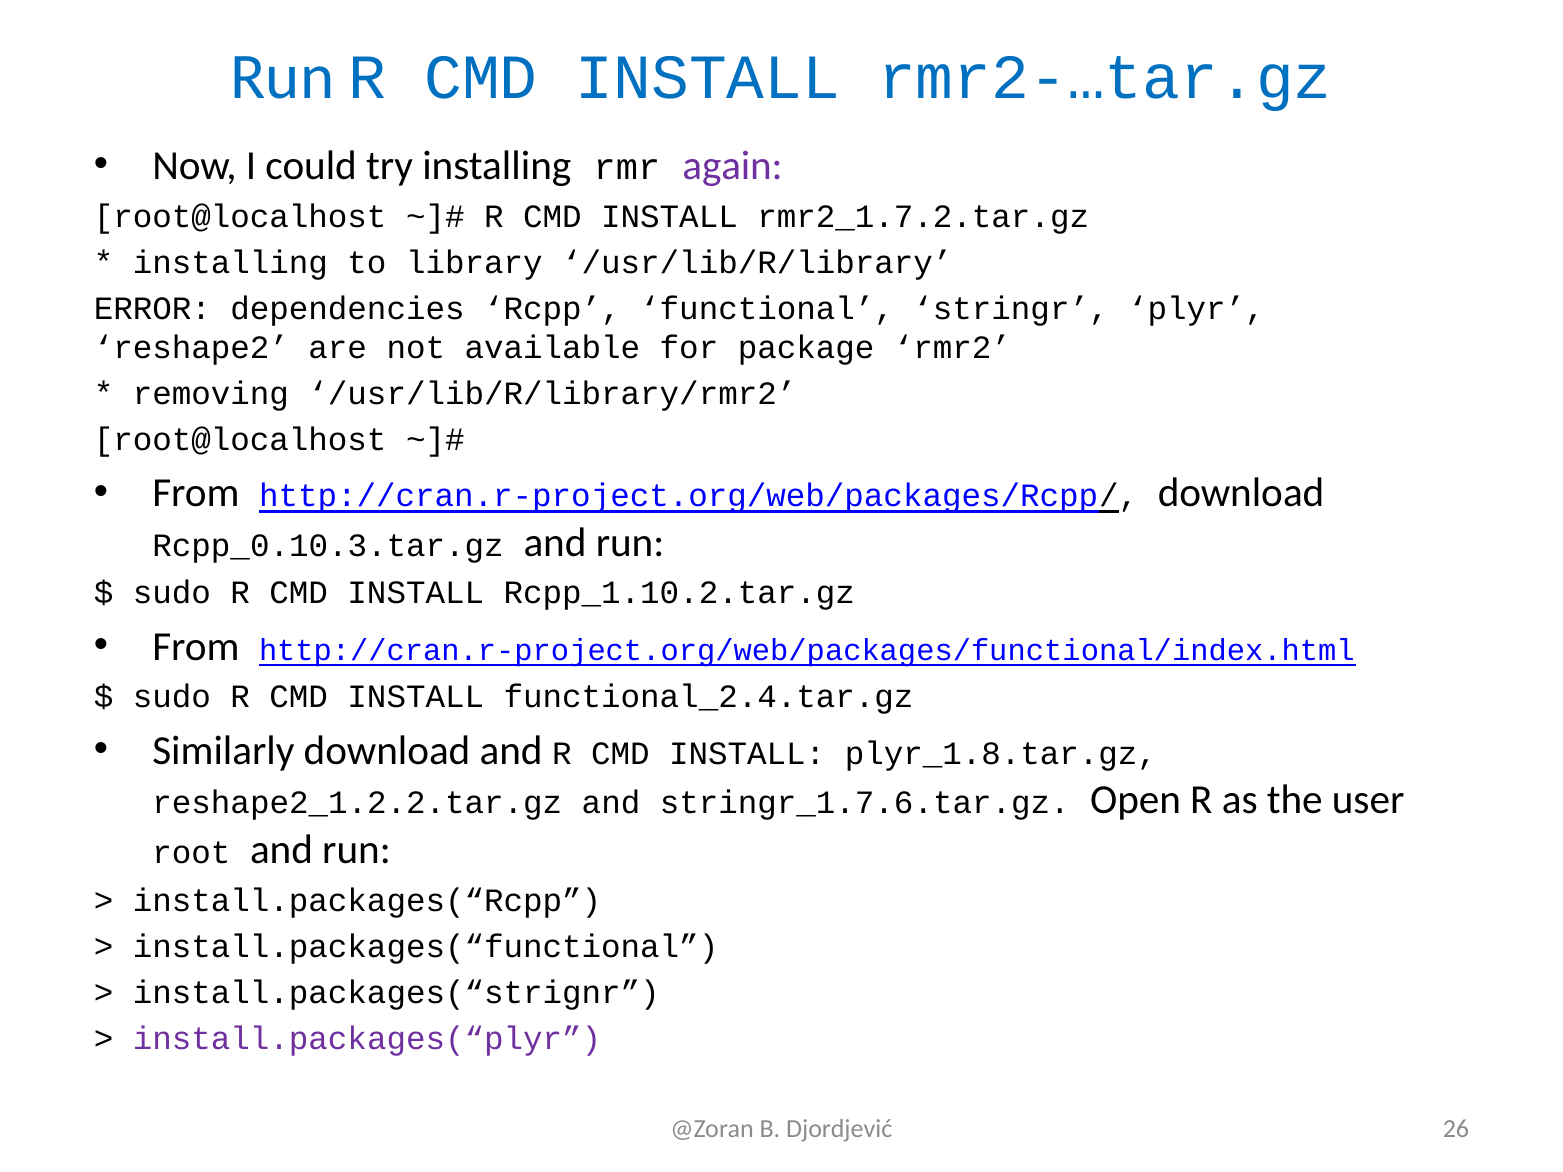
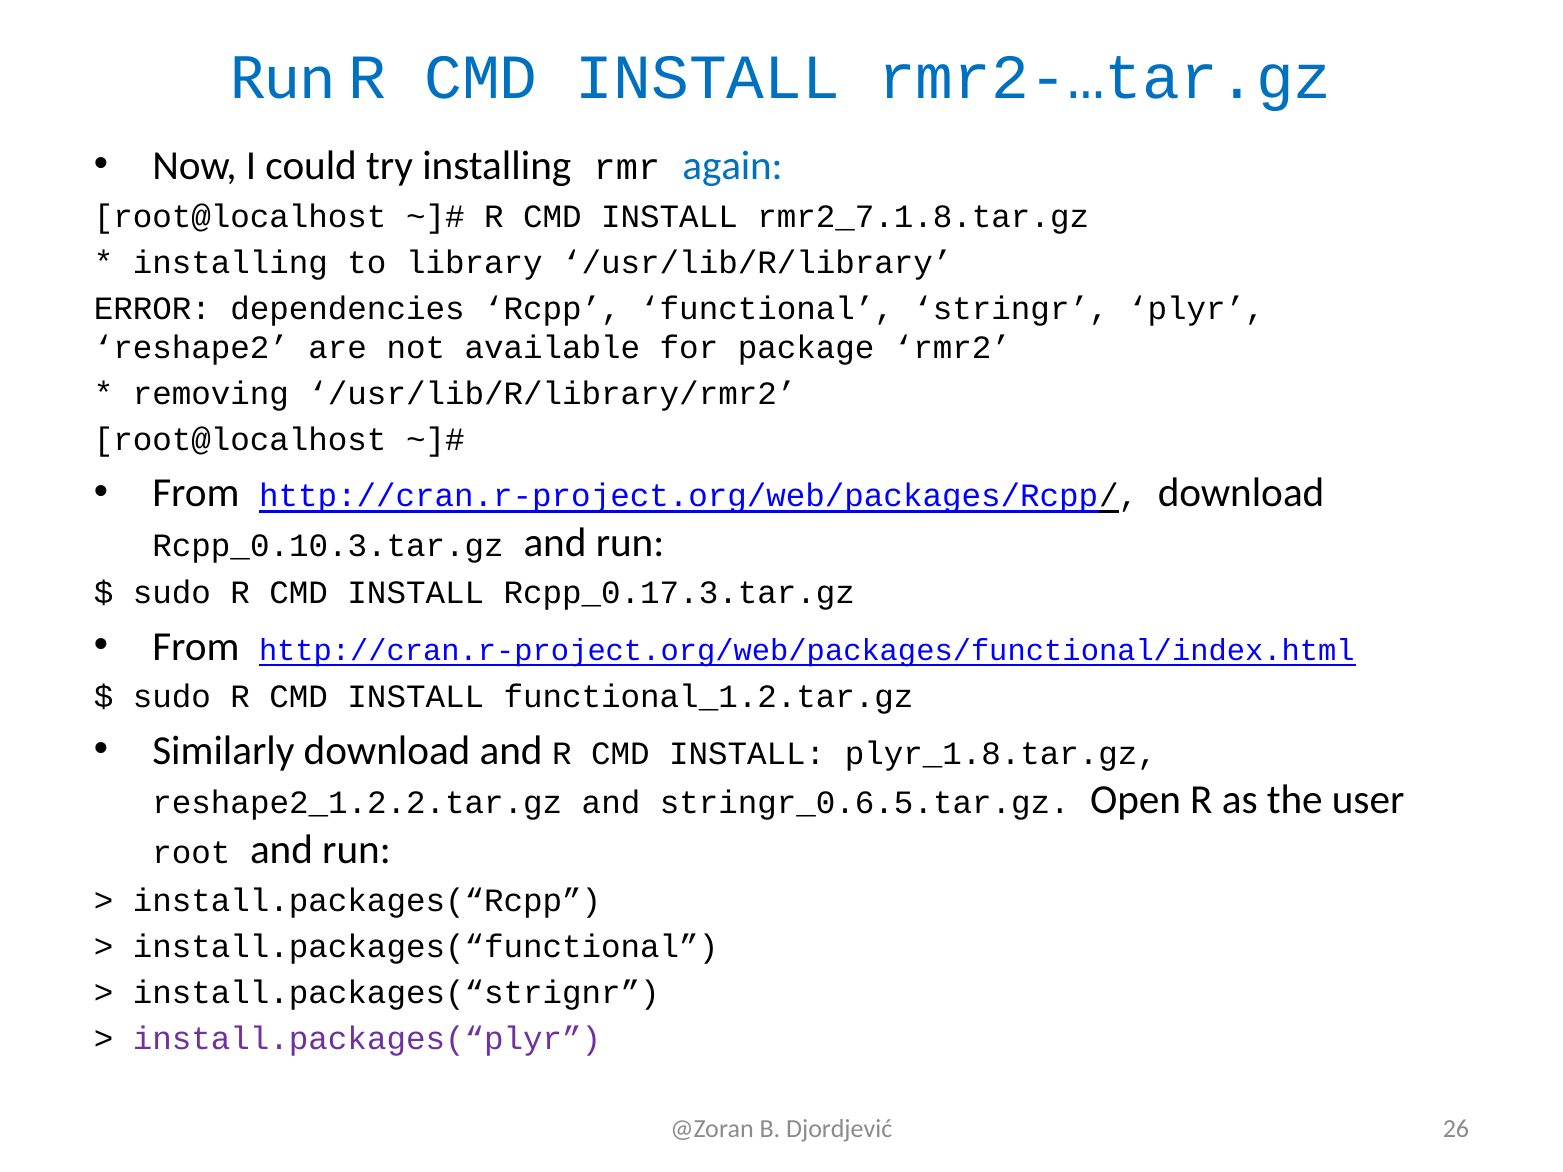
again colour: purple -> blue (733, 166)
rmr2_1.7.2.tar.gz: rmr2_1.7.2.tar.gz -> rmr2_7.1.8.tar.gz (923, 216)
Rcpp_1.10.2.tar.gz: Rcpp_1.10.2.tar.gz -> Rcpp_0.17.3.tar.gz (679, 593)
functional_2.4.tar.gz: functional_2.4.tar.gz -> functional_1.2.tar.gz (709, 697)
stringr_1.7.6.tar.gz: stringr_1.7.6.tar.gz -> stringr_0.6.5.tar.gz (865, 803)
